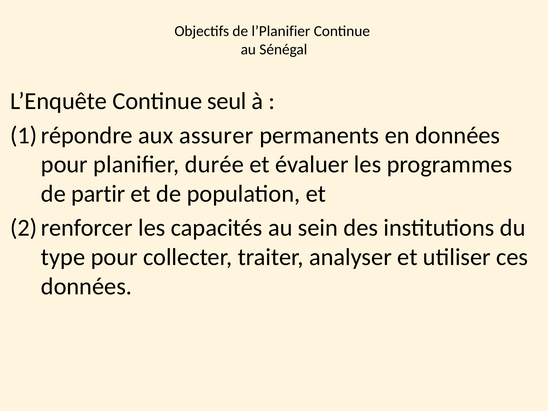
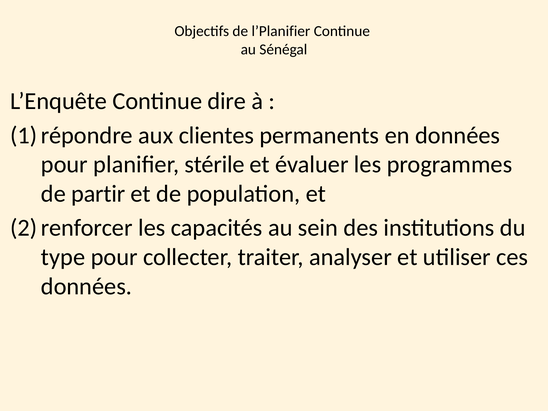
seul: seul -> dire (227, 101)
assurer: assurer -> clientes (216, 135)
durée: durée -> stérile (215, 165)
